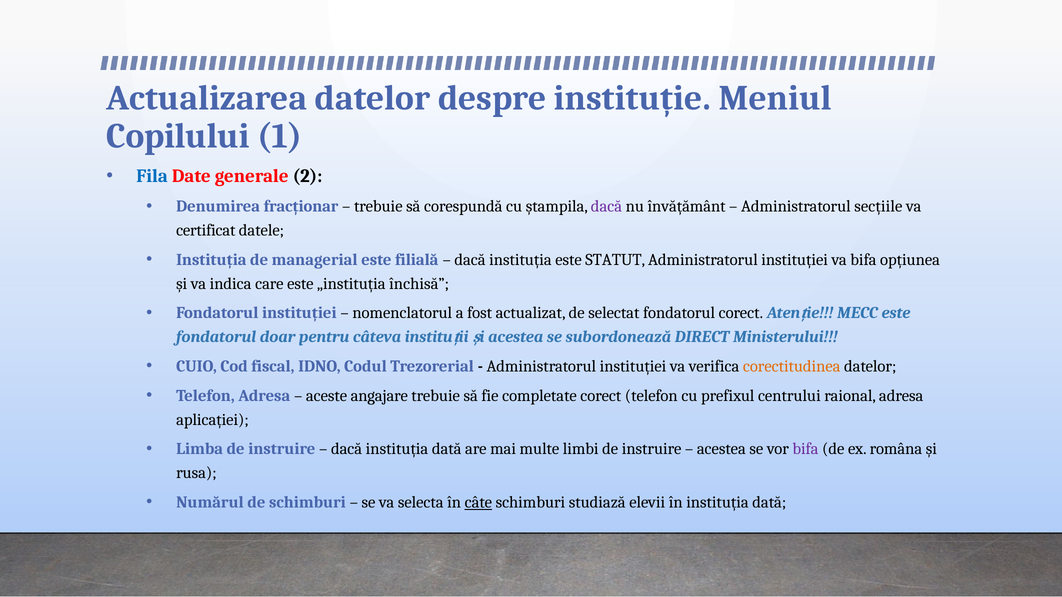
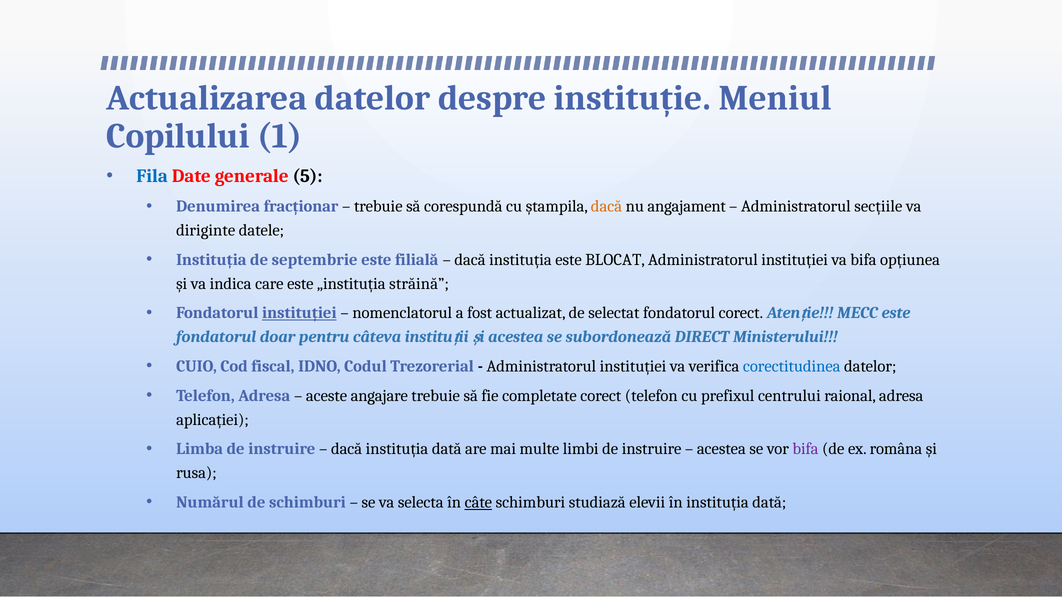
2: 2 -> 5 (307, 176)
dacă colour: purple -> orange (606, 207)
învățământ: învățământ -> angajament (687, 207)
certificat: certificat -> diriginte (206, 230)
managerial: managerial -> septembrie (315, 260)
STATUT: STATUT -> BLOCAT (615, 260)
închisă: închisă -> străină (419, 284)
instituției underline: none -> present (299, 313)
corectitudinea colour: orange -> blue (792, 367)
